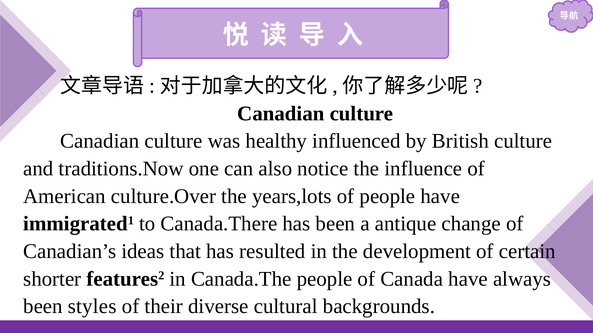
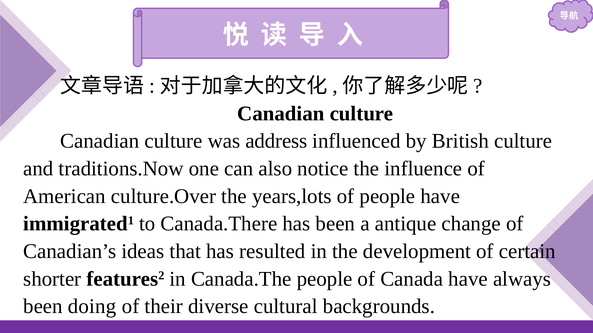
healthy: healthy -> address (276, 141)
styles: styles -> doing (92, 307)
